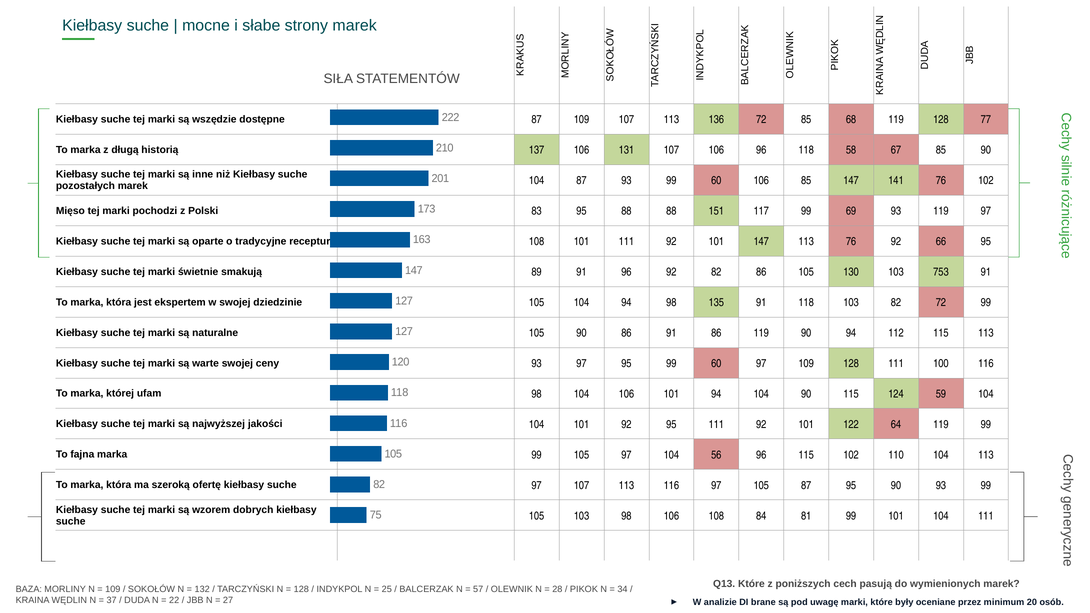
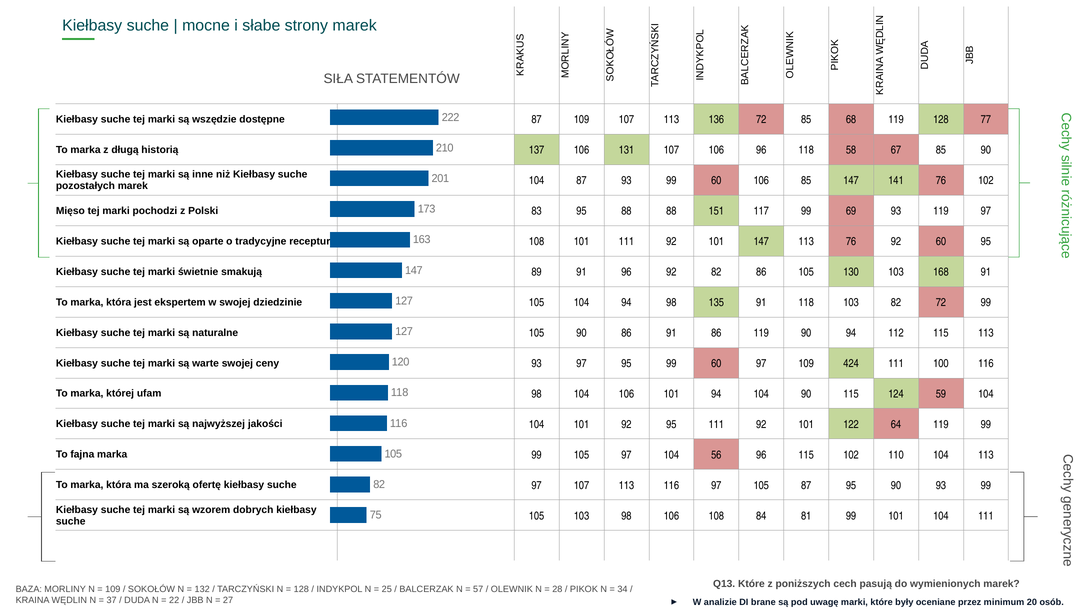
92 66: 66 -> 60 (941, 242)
753: 753 -> 168 (941, 272)
109 128: 128 -> 424 (851, 364)
